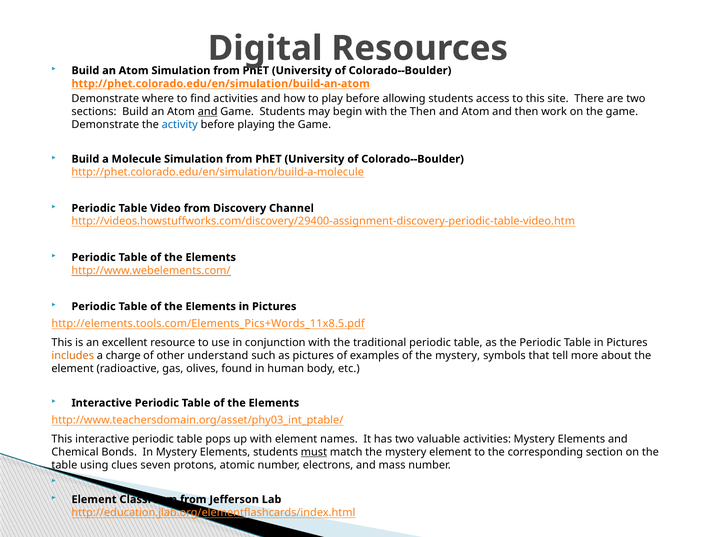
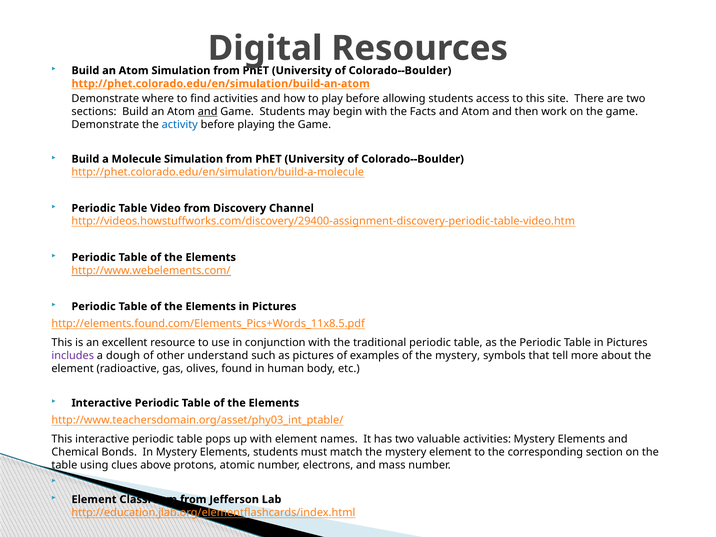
the Then: Then -> Facts (423, 112)
http://elements.tools.com/Elements_Pics+Words_11x8.5.pdf: http://elements.tools.com/Elements_Pics+Words_11x8.5.pdf -> http://elements.found.com/Elements_Pics+Words_11x8.5.pdf (208, 324)
includes colour: orange -> purple (73, 356)
charge: charge -> dough (123, 356)
must underline: present -> none (314, 452)
seven: seven -> above (156, 465)
